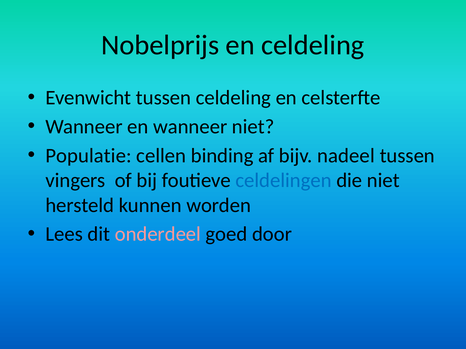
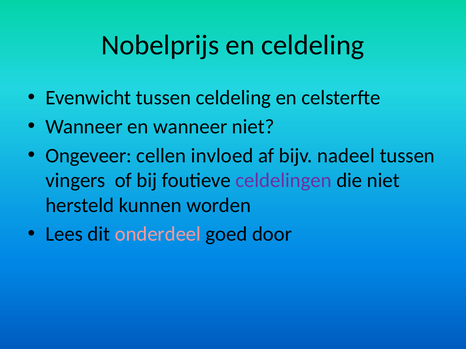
Populatie: Populatie -> Ongeveer (89, 156)
binding: binding -> invloed (222, 156)
celdelingen colour: blue -> purple (284, 181)
